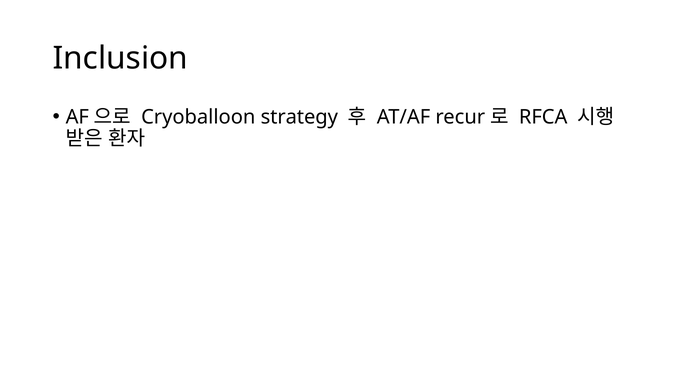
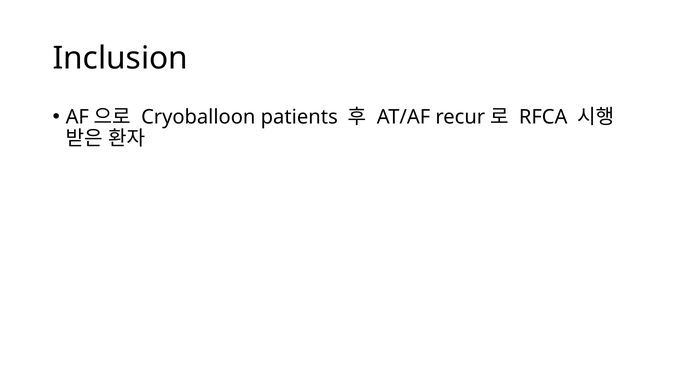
strategy: strategy -> patients (299, 117)
